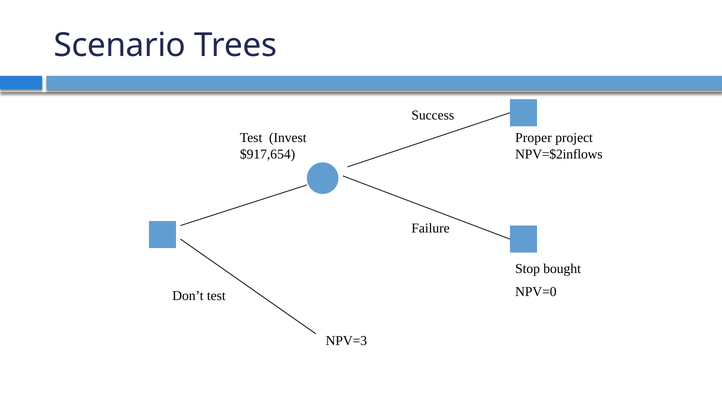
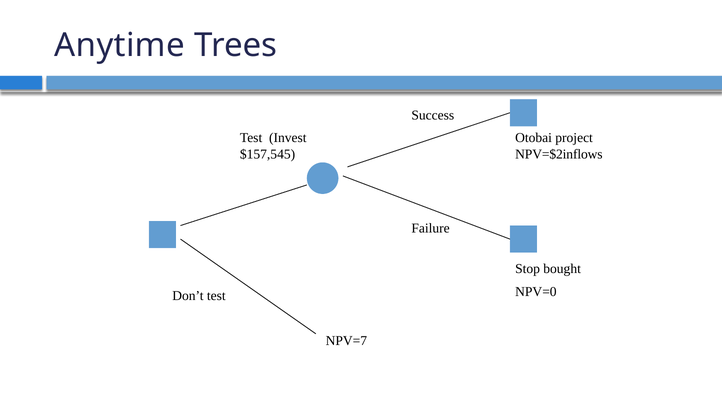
Scenario: Scenario -> Anytime (120, 45)
Proper: Proper -> Otobai (534, 138)
$917,654: $917,654 -> $157,545 (268, 154)
NPV=3: NPV=3 -> NPV=7 (346, 341)
